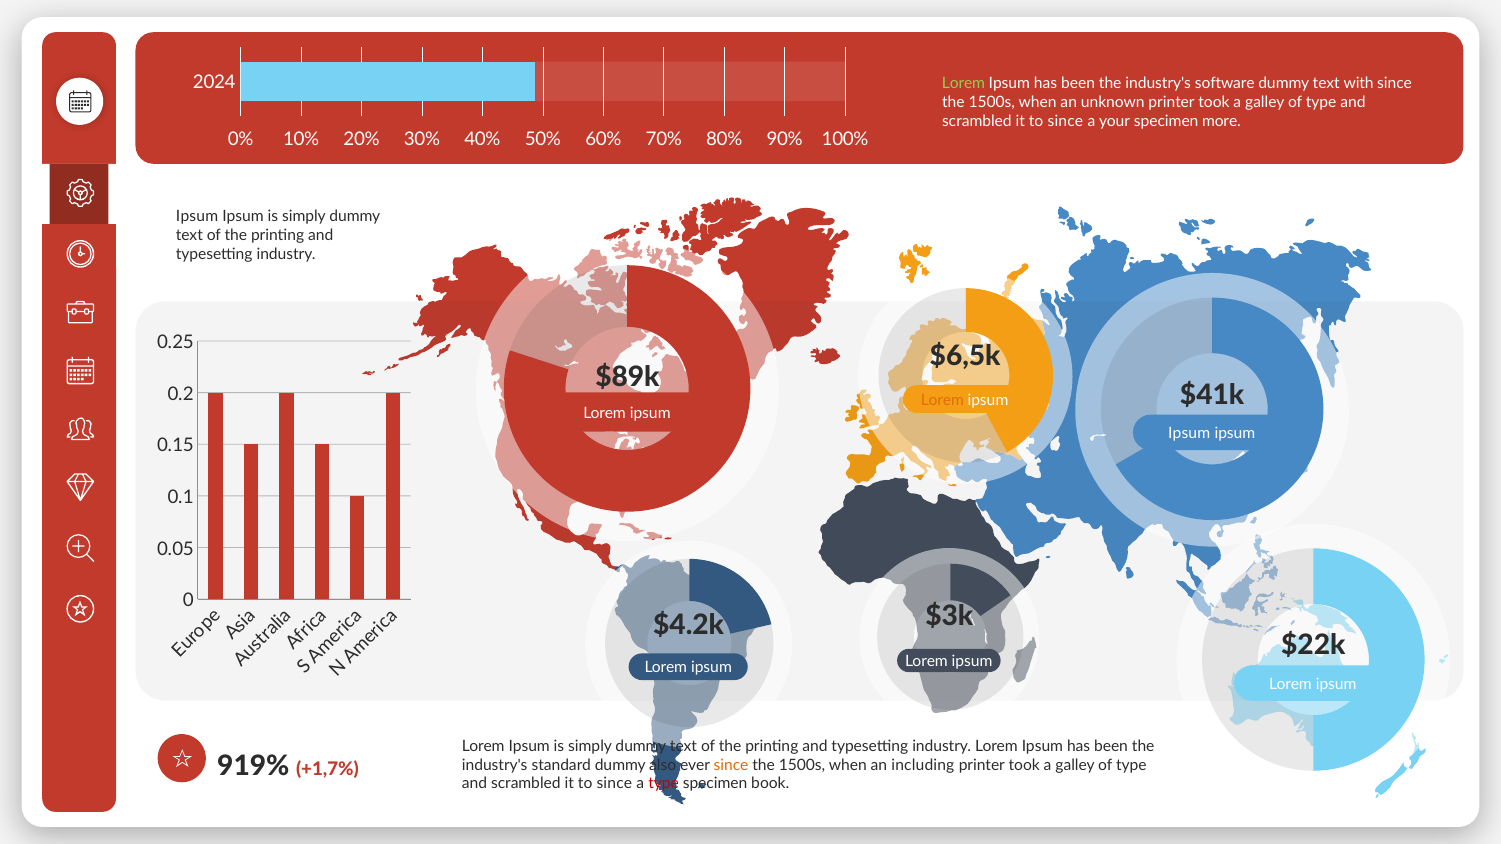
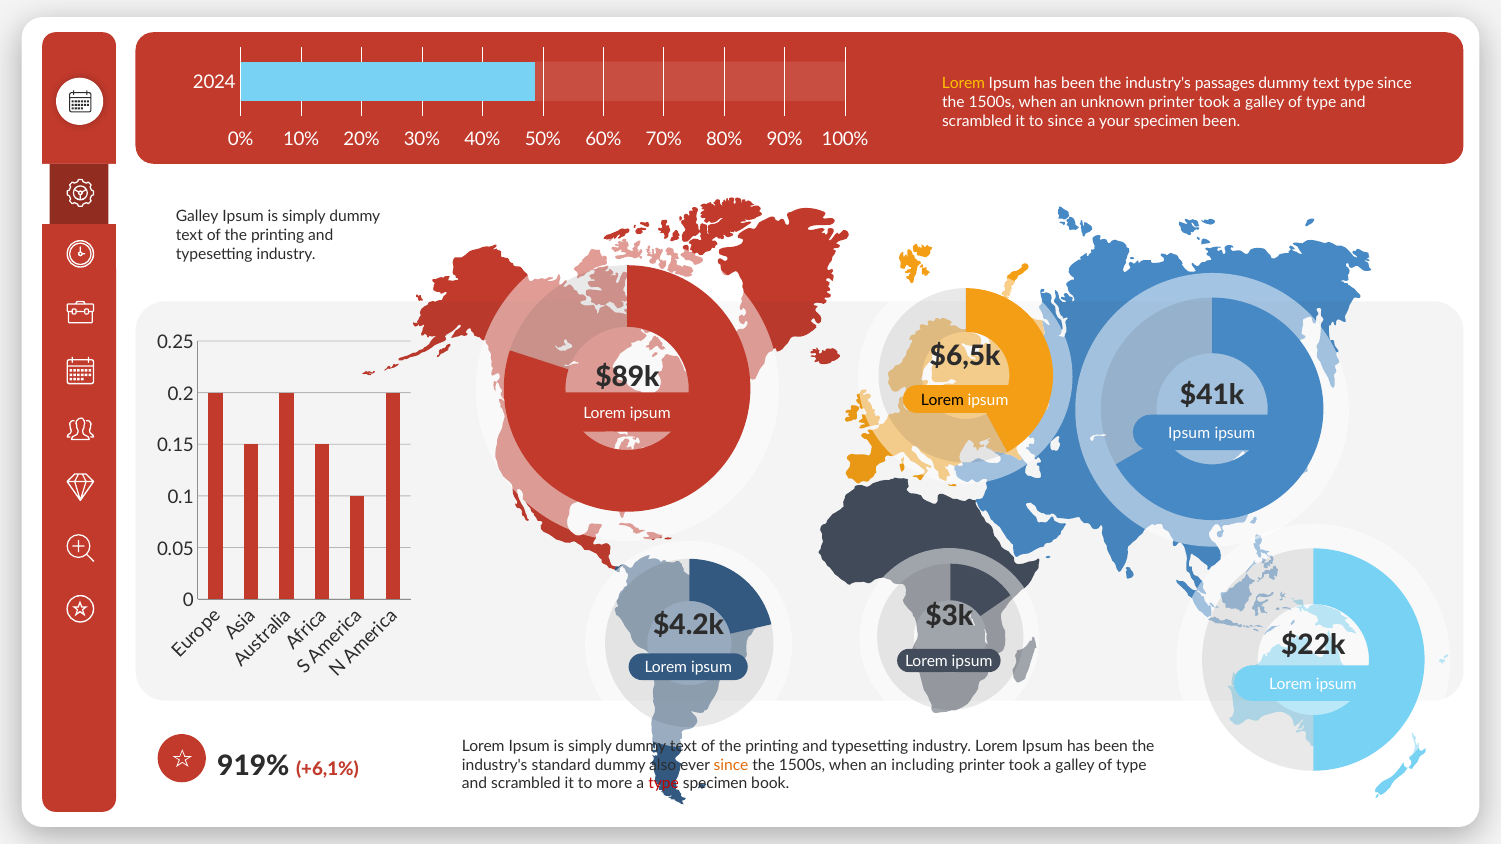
Lorem colour: light green -> yellow (964, 84)
software: software -> passages (1225, 84)
text with: with -> type (1359, 84)
specimen more: more -> been (1221, 121)
Ipsum: Ipsum -> Galley (197, 217)
Lorem colour: orange -> black (942, 400)
+1,7%: +1,7% -> +6,1% (327, 769)
since: since -> more (614, 784)
